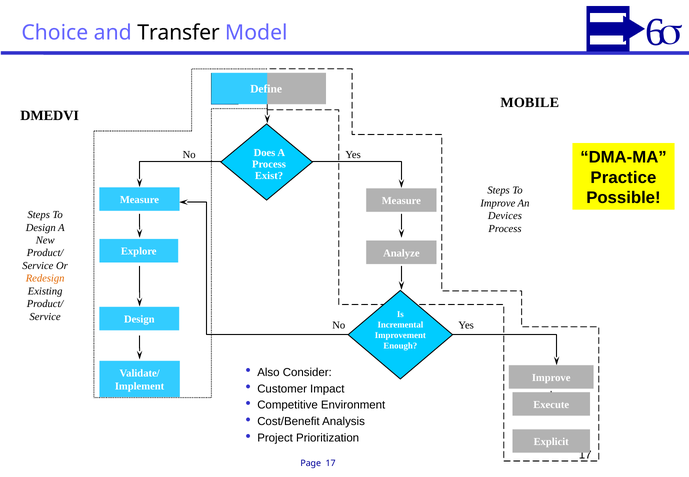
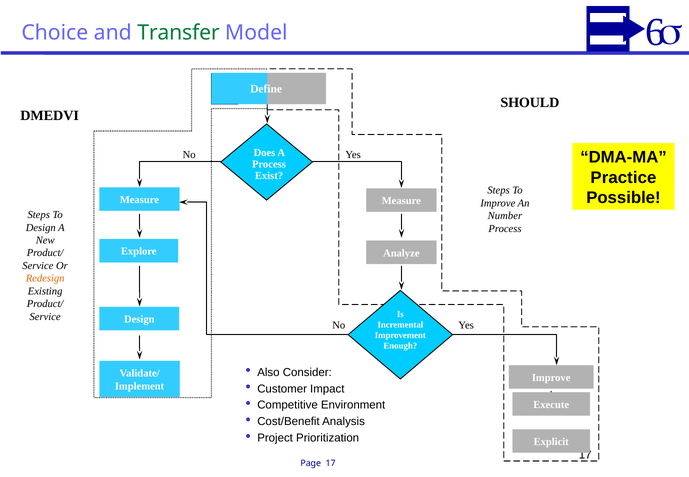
Transfer colour: black -> green (179, 33)
MOBILE: MOBILE -> SHOULD (530, 103)
Devices: Devices -> Number (505, 216)
